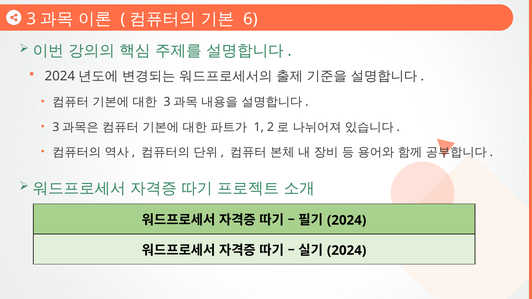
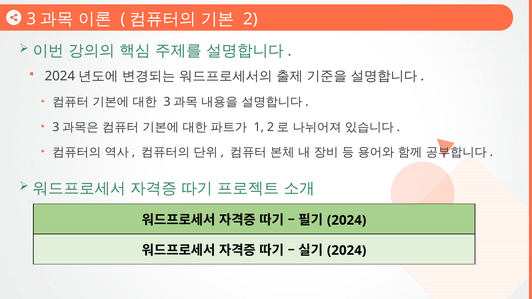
6: 6 -> 2 (250, 19)
